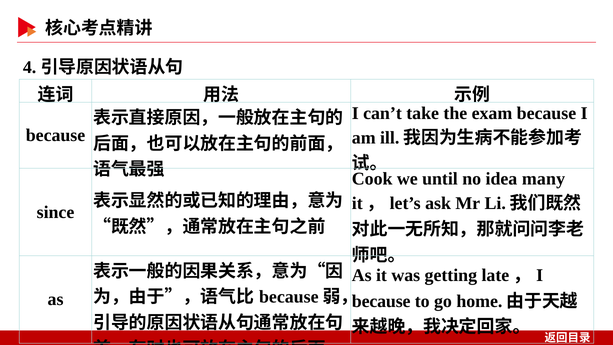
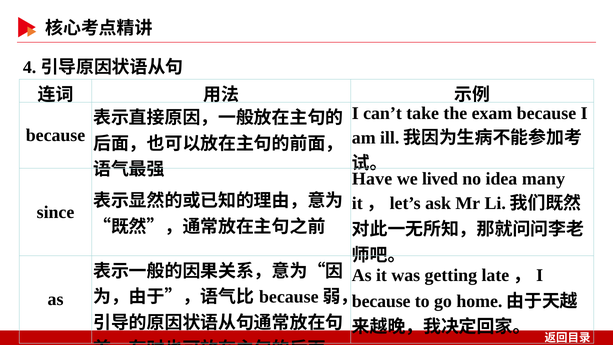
Cook: Cook -> Have (372, 179)
until: until -> lived (440, 179)
